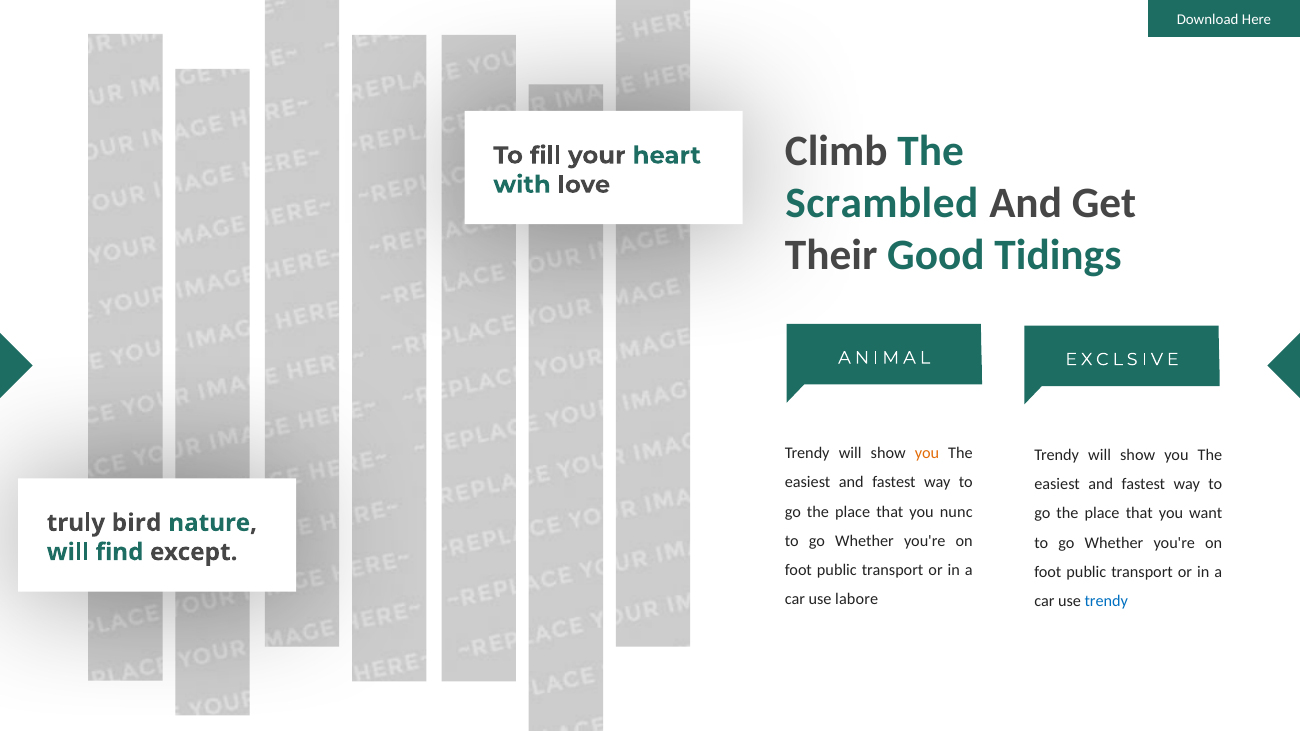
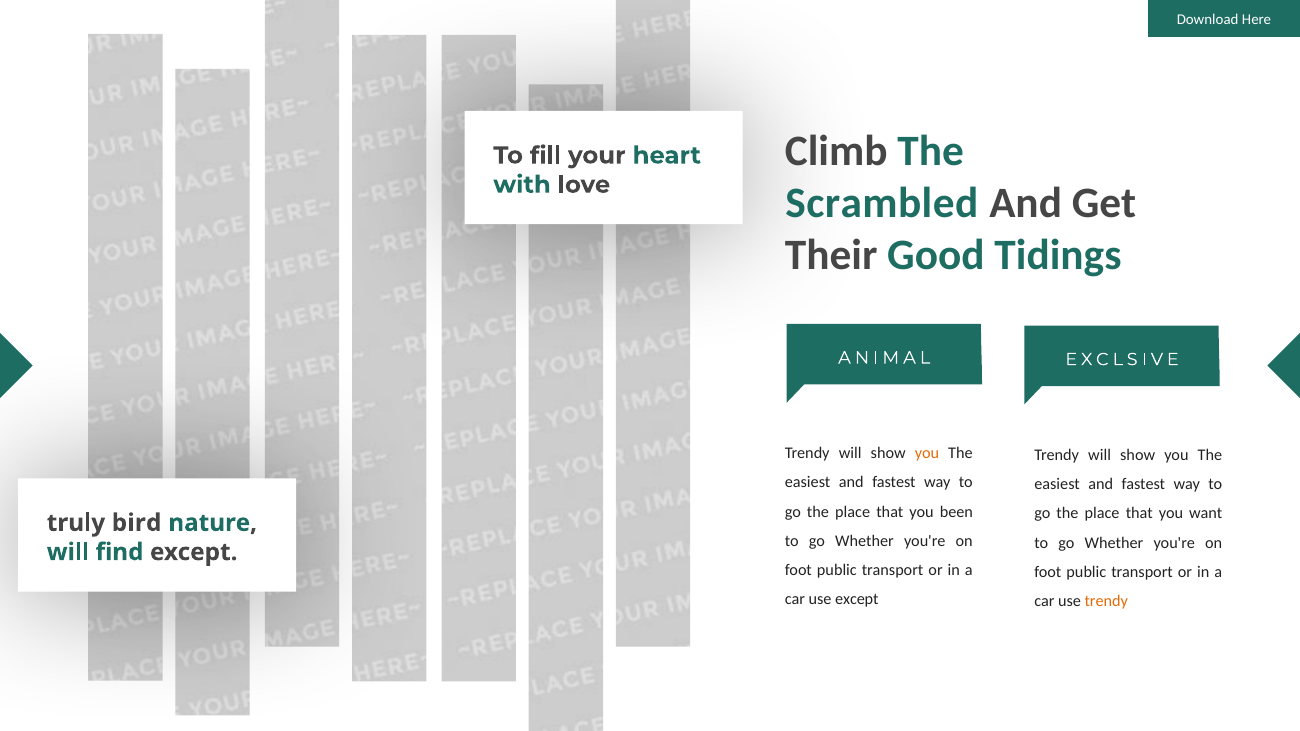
nunc: nunc -> been (956, 512)
use labore: labore -> except (857, 600)
trendy colour: blue -> orange (1106, 601)
